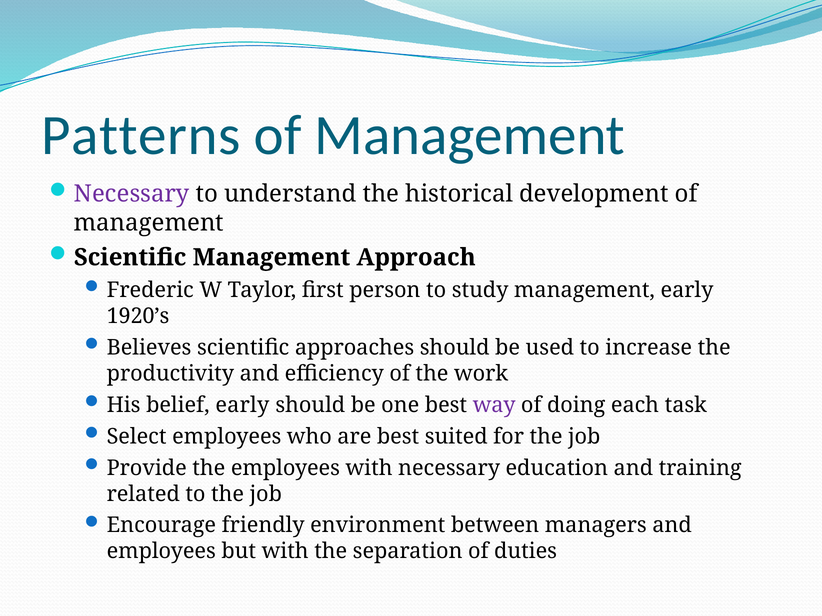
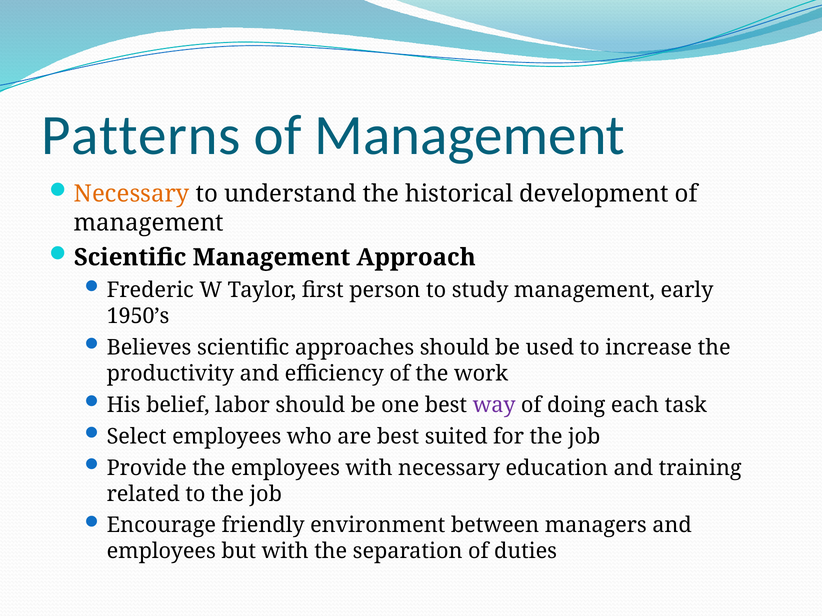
Necessary colour: purple -> orange (132, 194)
1920’s: 1920’s -> 1950’s (138, 316)
belief early: early -> labor (242, 405)
